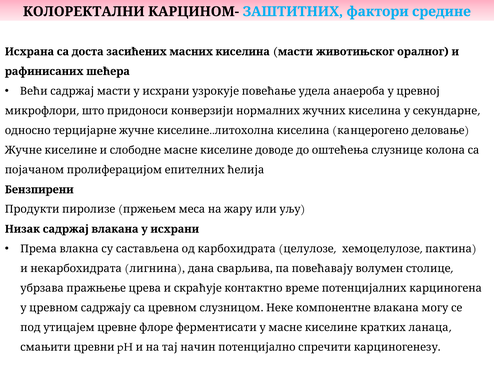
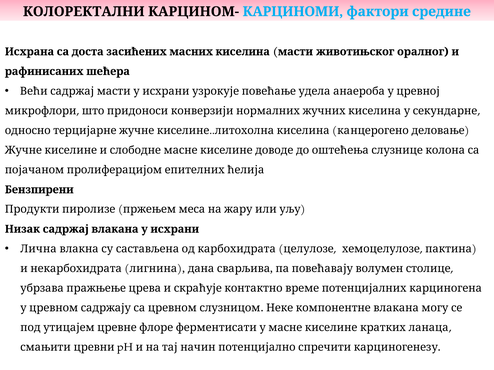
ЗАШТИТНИХ: ЗАШТИТНИХ -> КАРЦИНОМИ (293, 12)
Према: Према -> Лична (38, 249)
